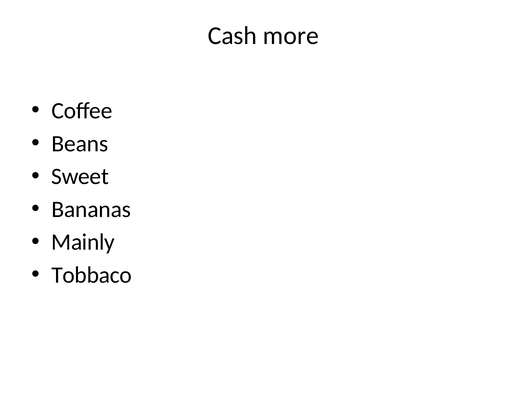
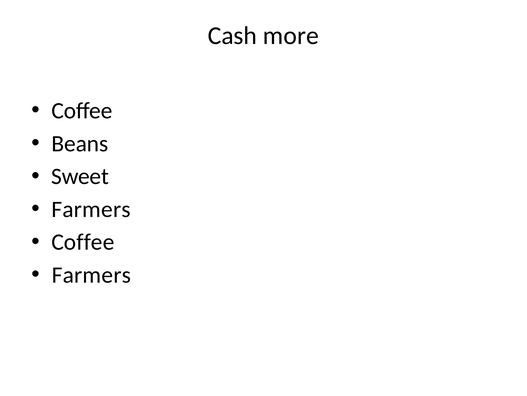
Bananas: Bananas -> Farmers (91, 209)
Mainly: Mainly -> Coffee (83, 242)
Tobbaco: Tobbaco -> Farmers (91, 275)
